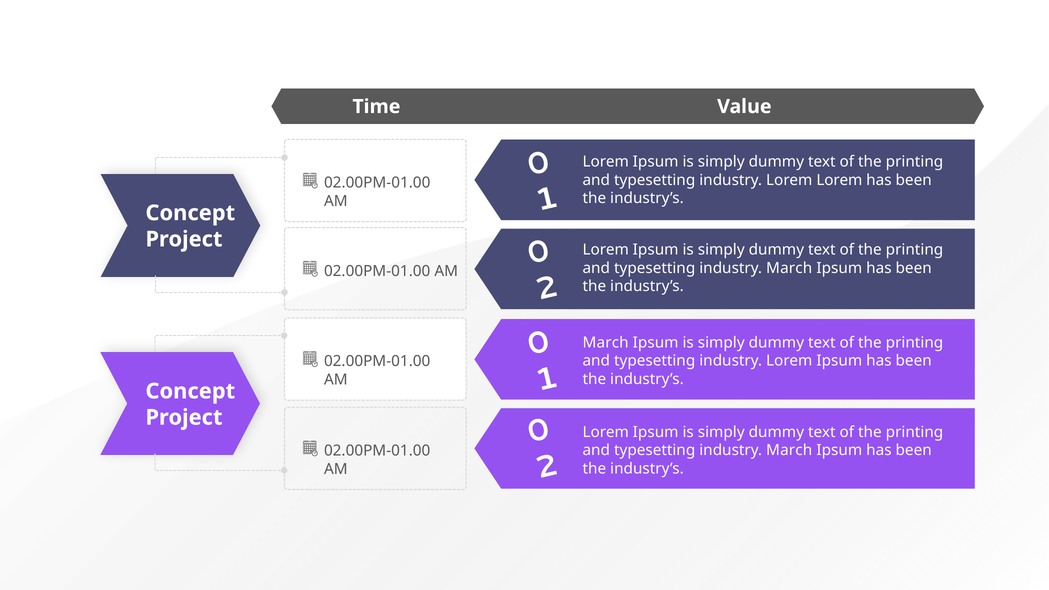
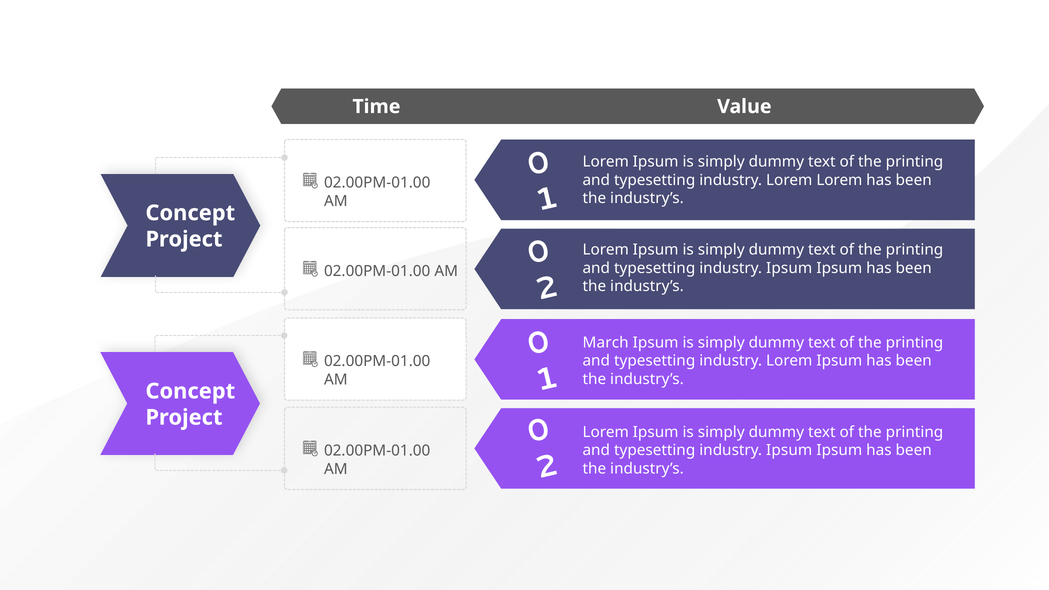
March: March -> Ipsum (789, 268)
March: March -> Ipsum (789, 450)
